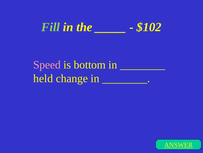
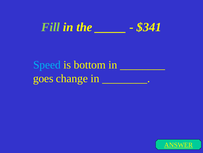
$102: $102 -> $341 (149, 27)
Speed colour: pink -> light blue (47, 65)
held: held -> goes (43, 78)
